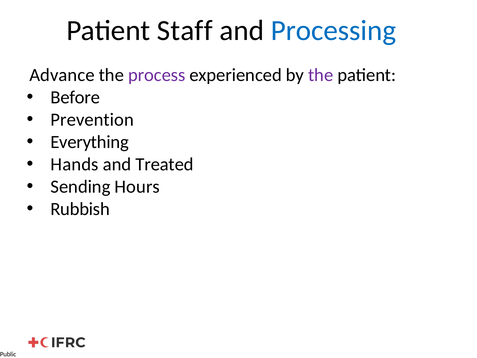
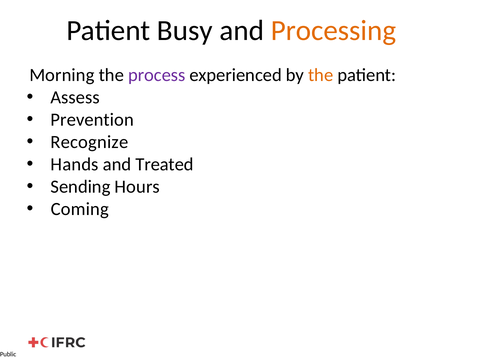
Staff: Staff -> Busy (185, 31)
Processing colour: blue -> orange (333, 31)
Advance: Advance -> Morning (62, 75)
the colour: purple -> orange (321, 75)
Before: Before -> Assess (75, 97)
Everything: Everything -> Recognize (89, 142)
Rubbish: Rubbish -> Coming (80, 209)
